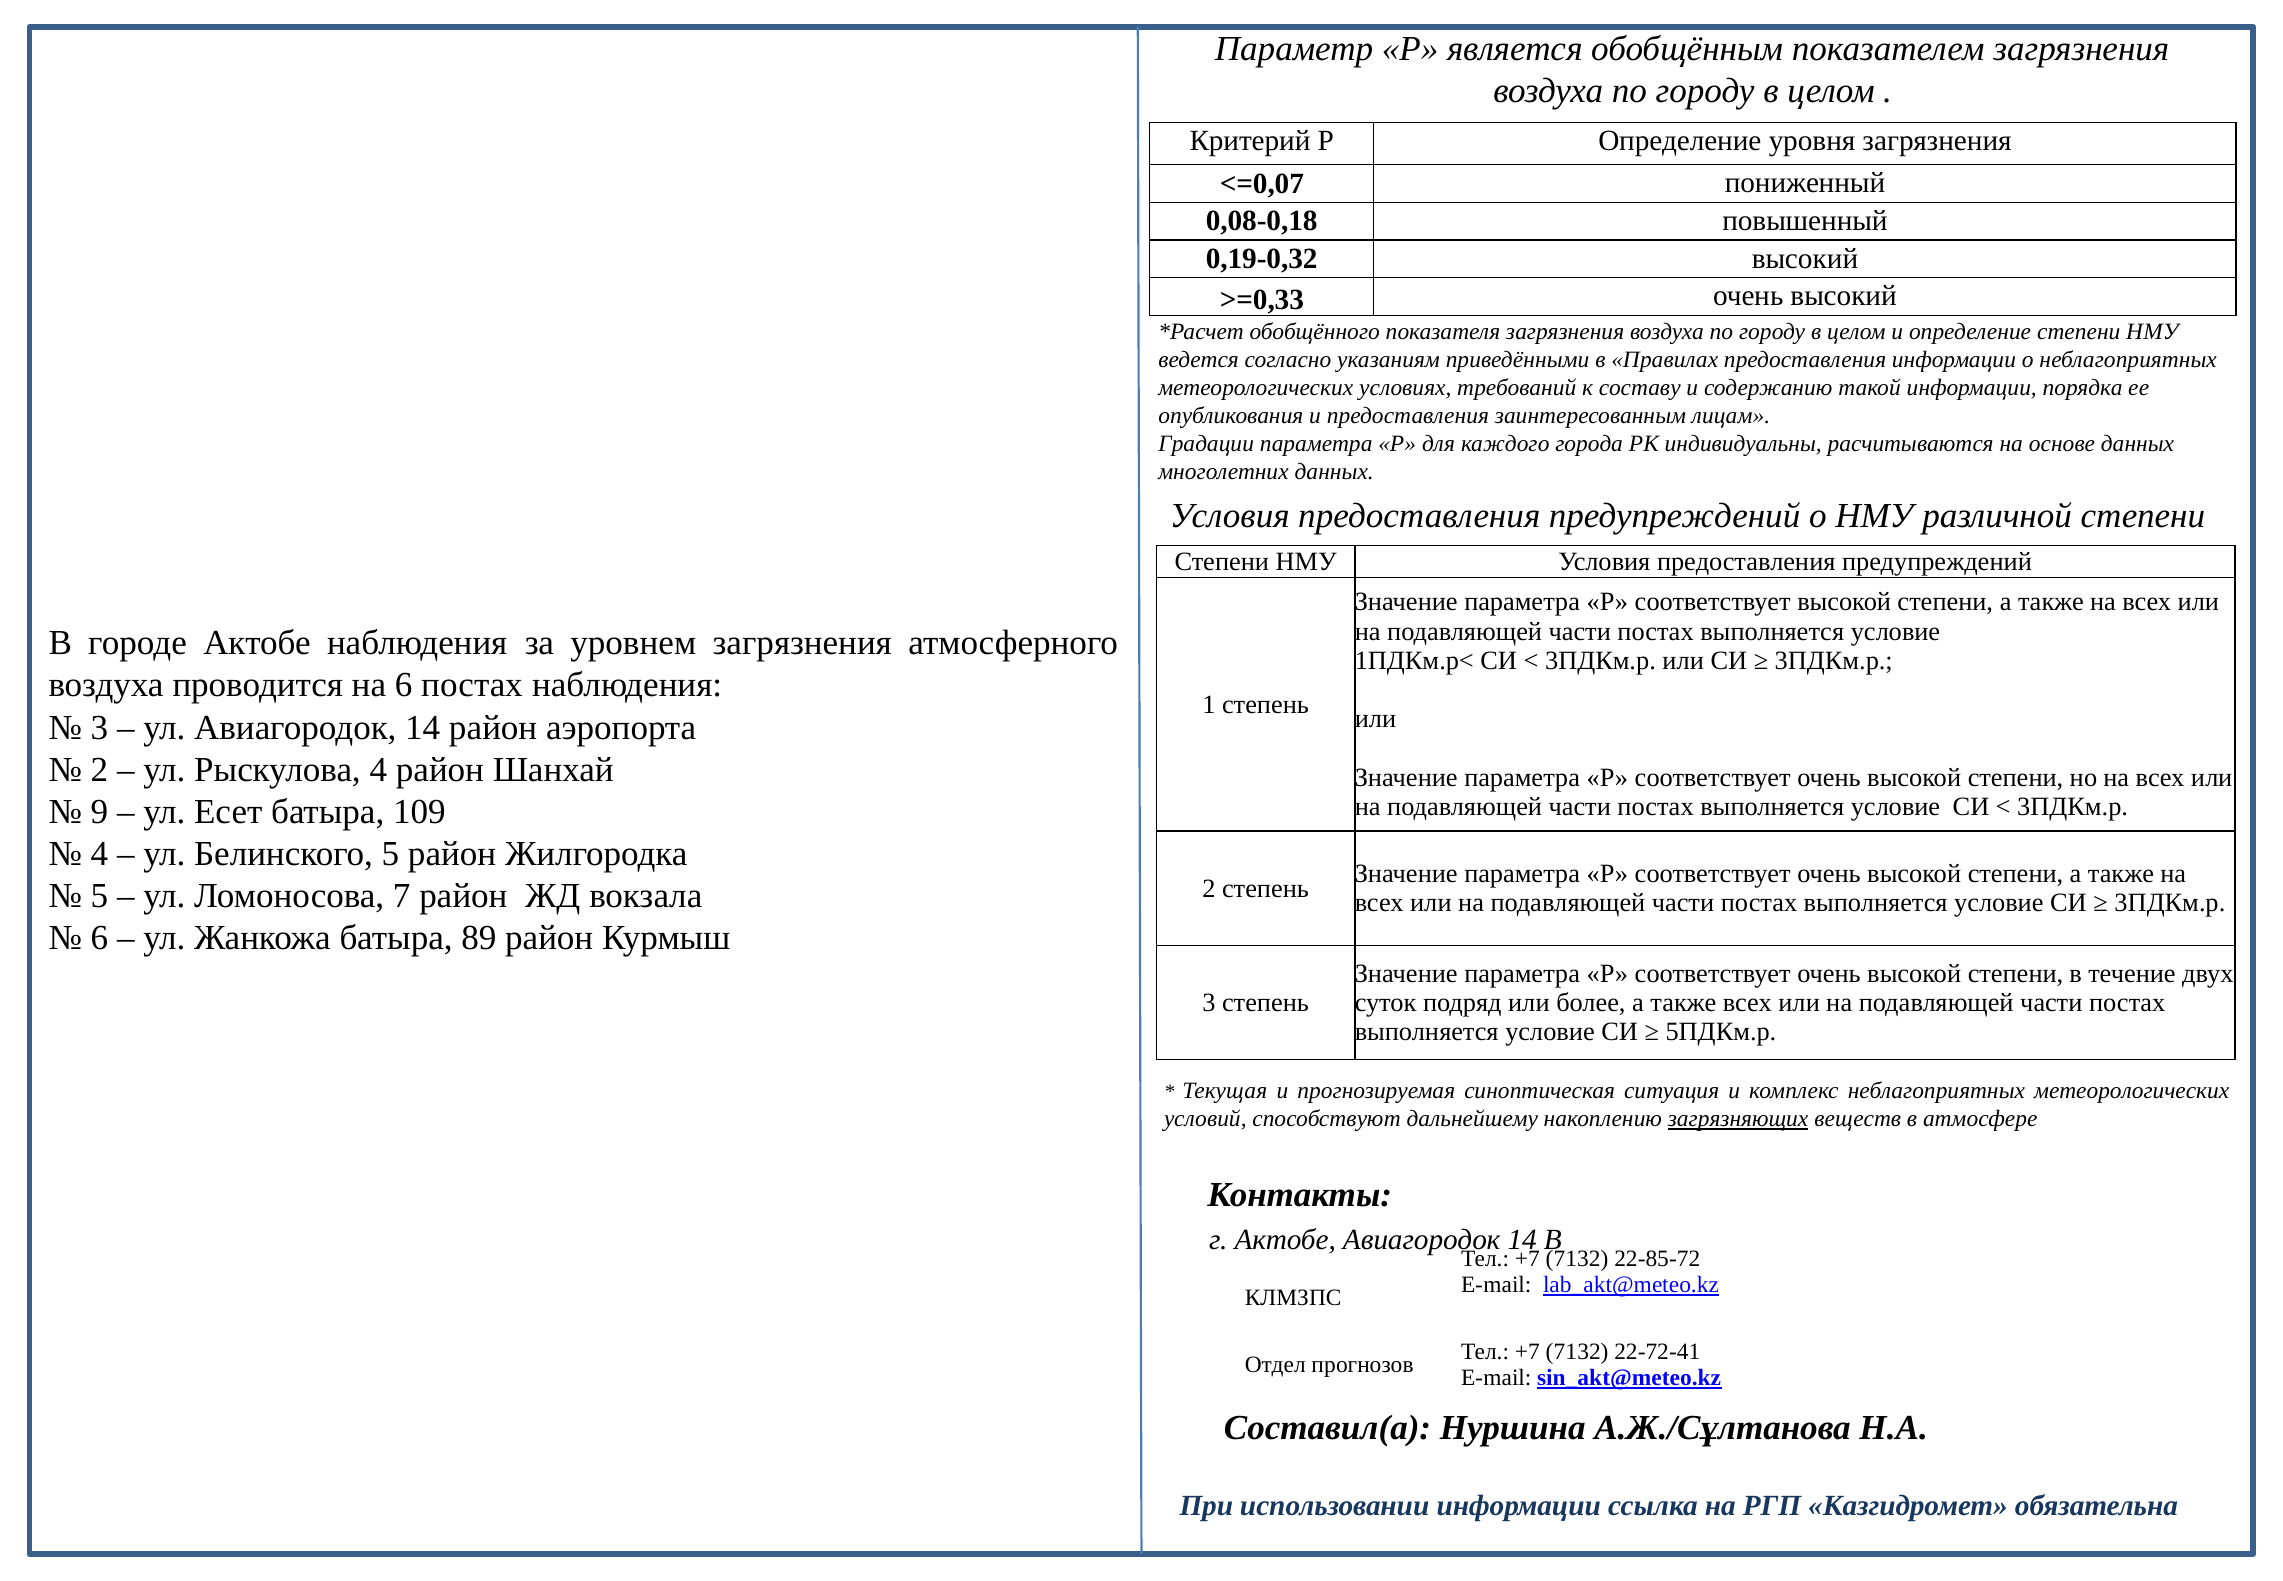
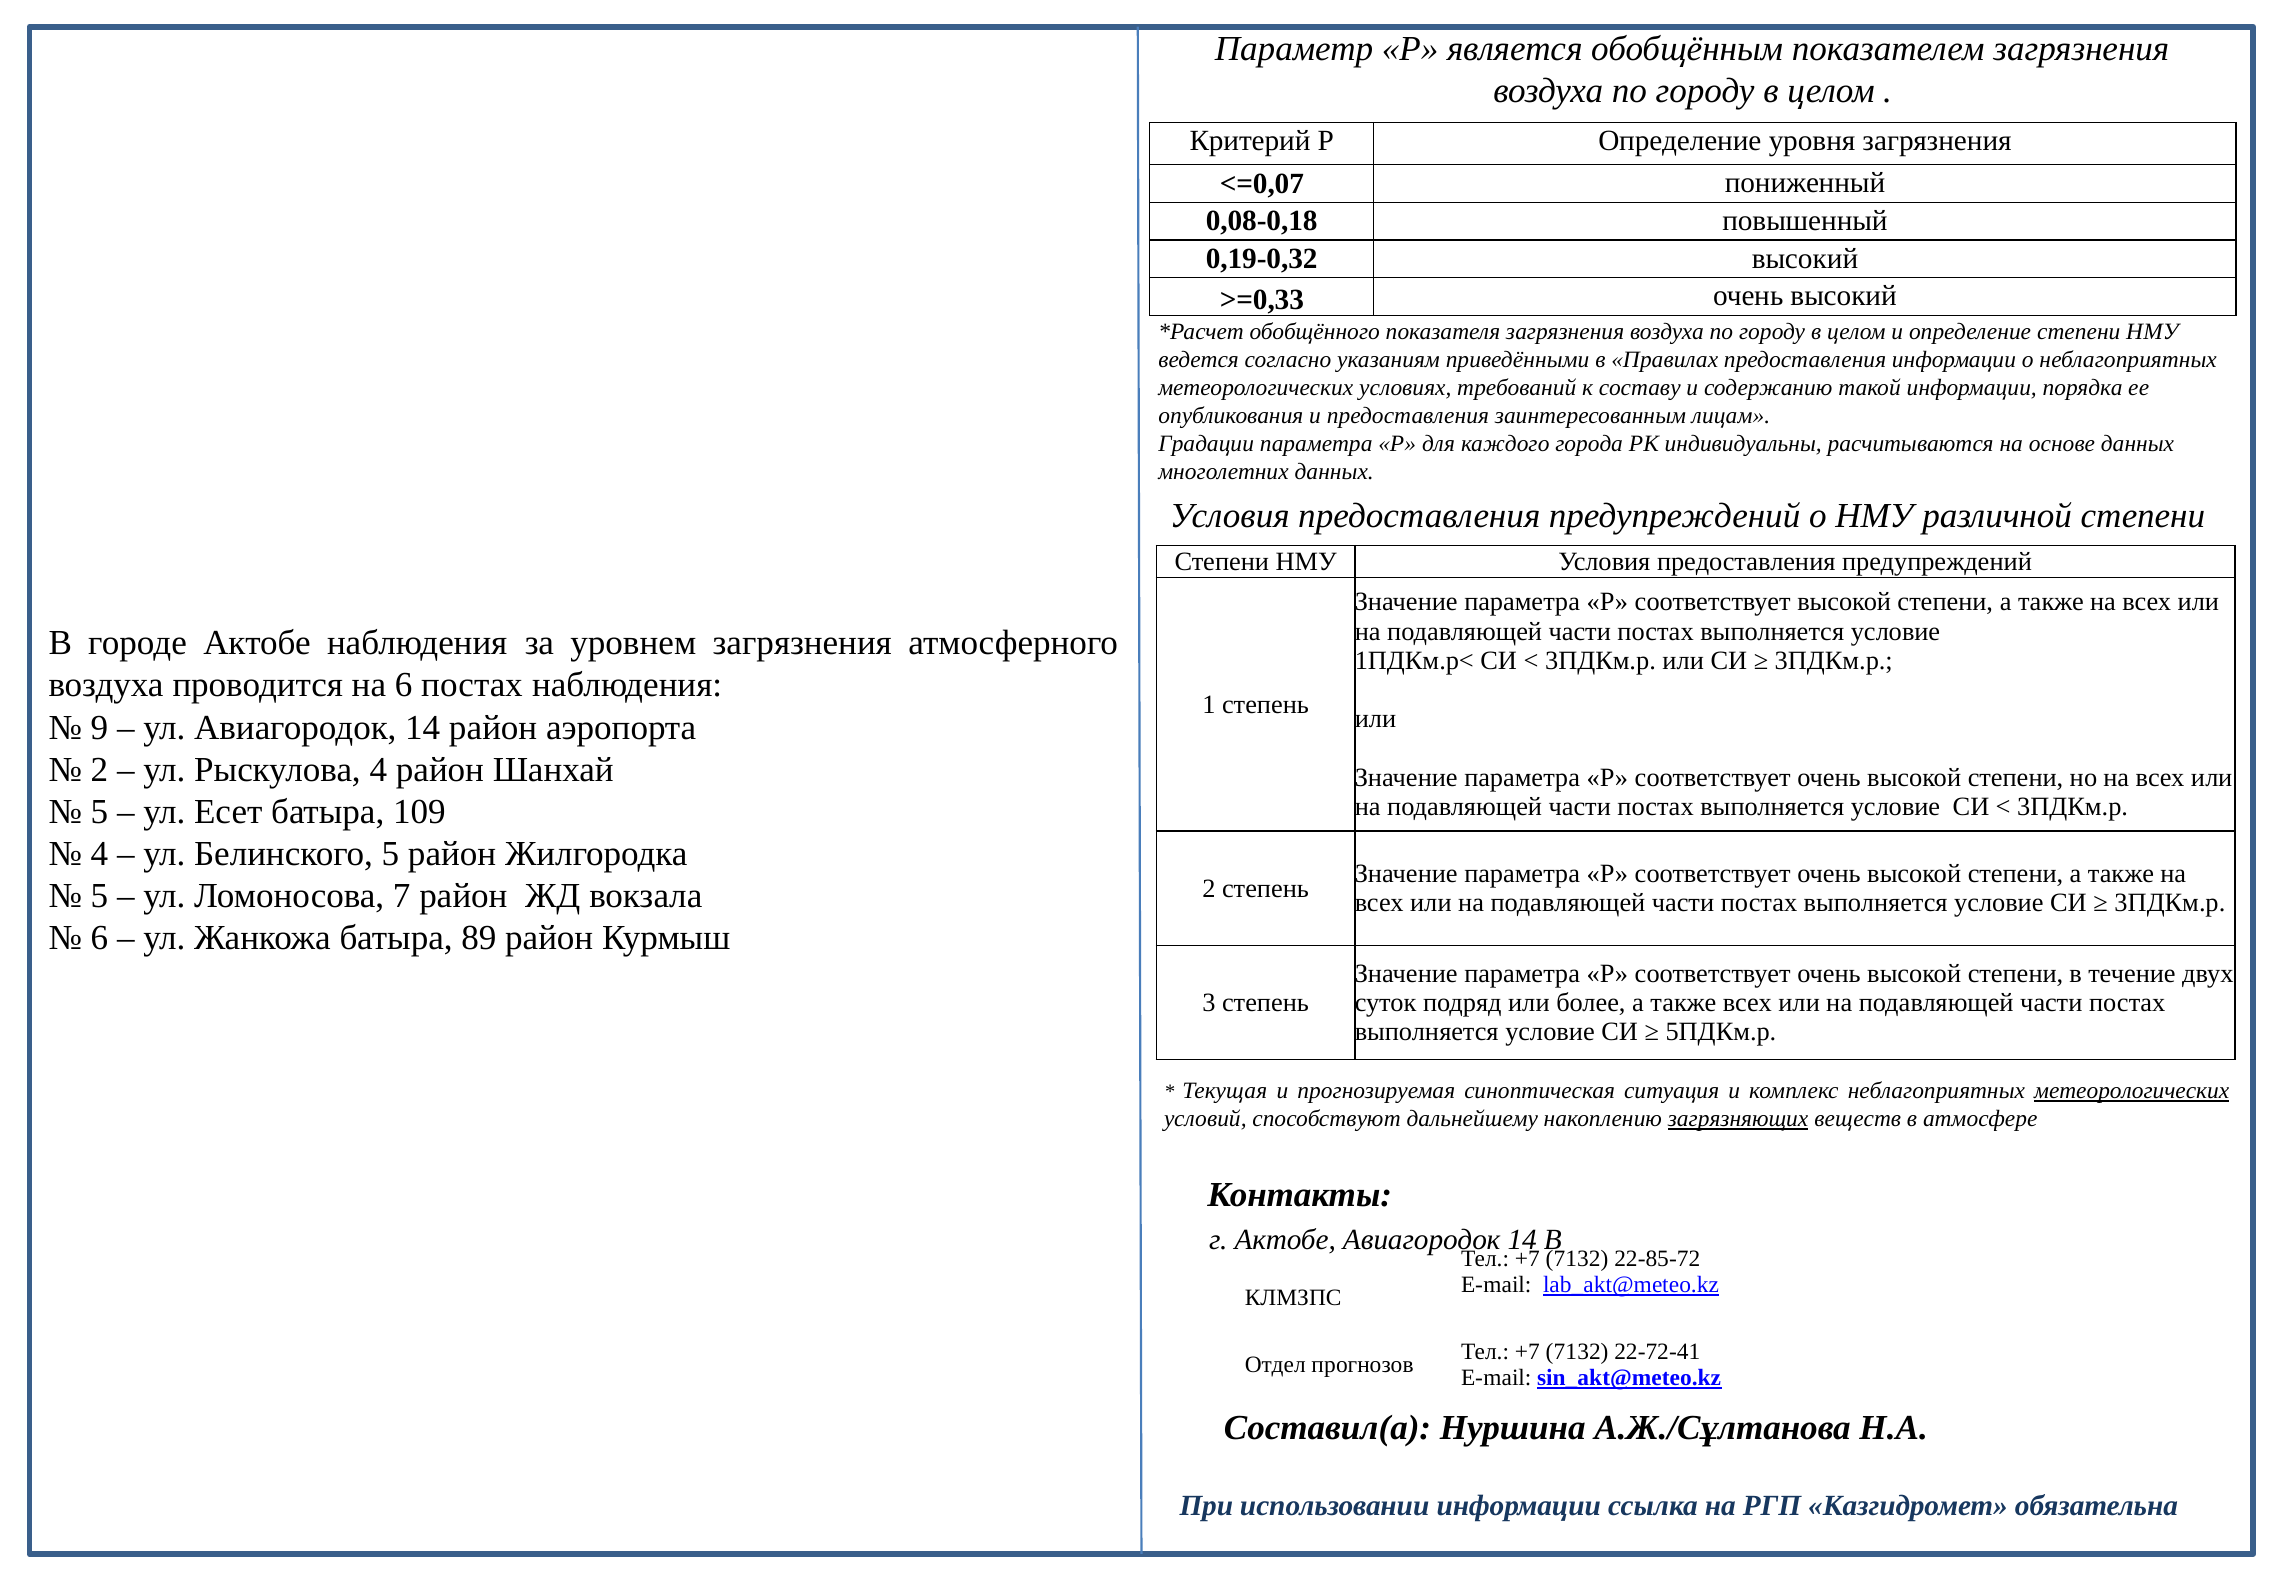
3: 3 -> 9 (99, 727)
9: 9 -> 5 (99, 812)
метеорологических underline: none -> present (2132, 1091)
